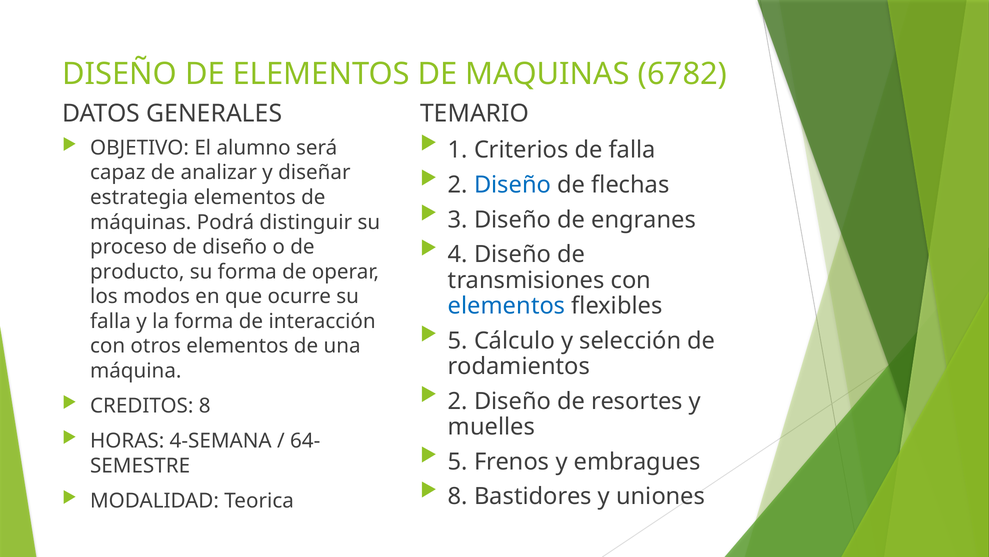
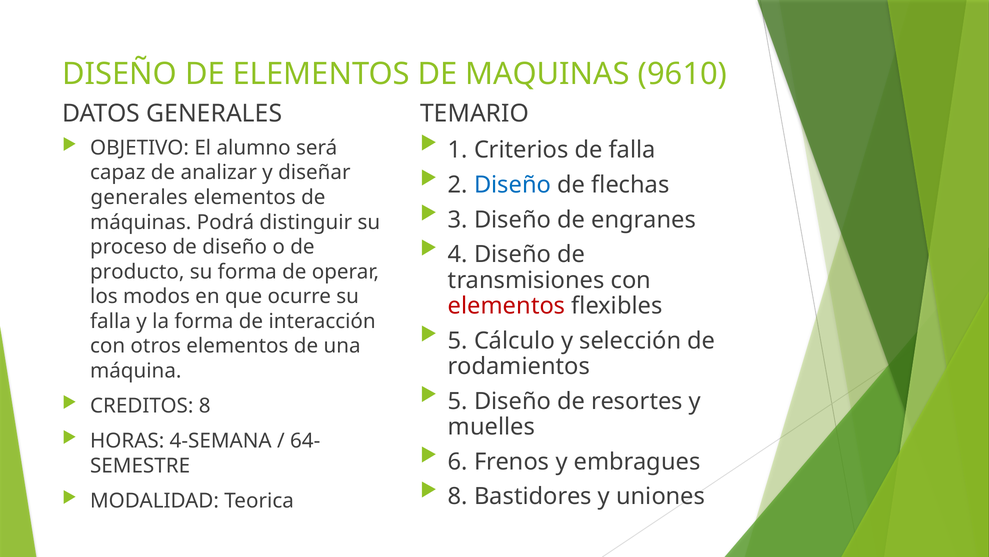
6782: 6782 -> 9610 (683, 74)
estrategia: estrategia -> generales (139, 197)
elementos colour: blue -> red (507, 305)
2: 2 -> 5 (458, 401)
5: 5 -> 6 (458, 461)
